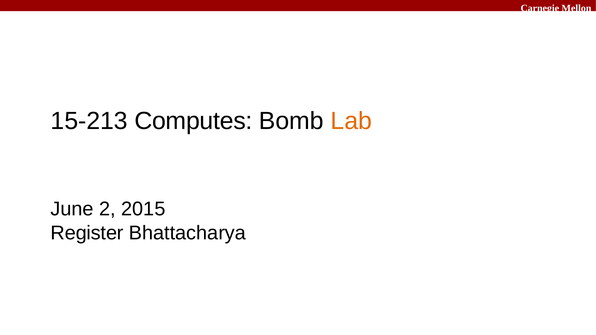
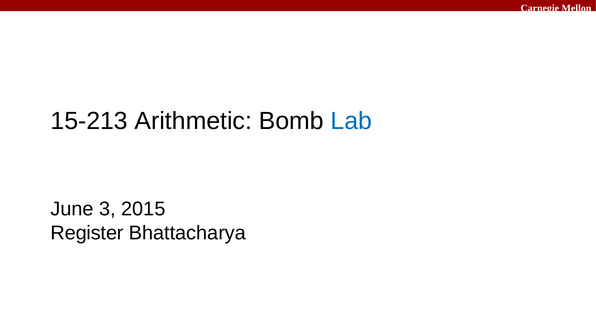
Computes: Computes -> Arithmetic (193, 121)
Lab colour: orange -> blue (351, 121)
2: 2 -> 3 (107, 209)
